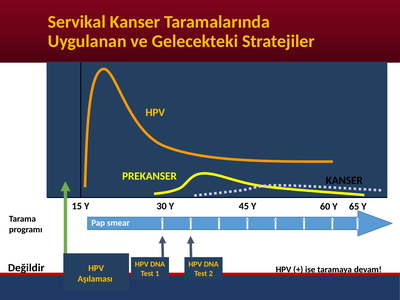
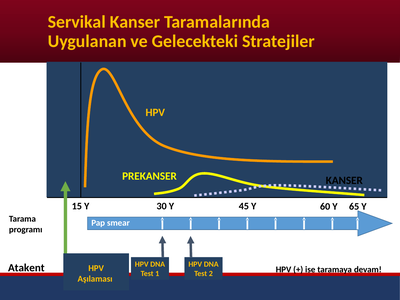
Değildir: Değildir -> Atakent (26, 268)
